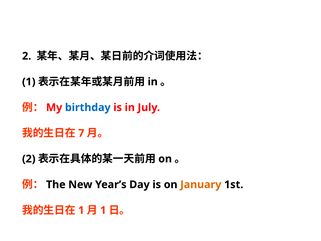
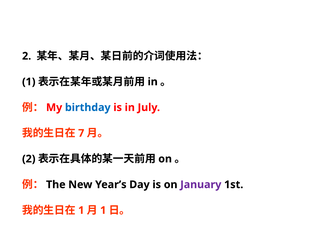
January colour: orange -> purple (201, 184)
